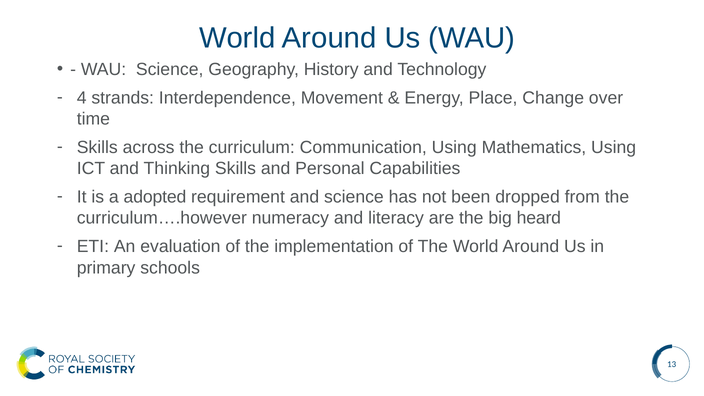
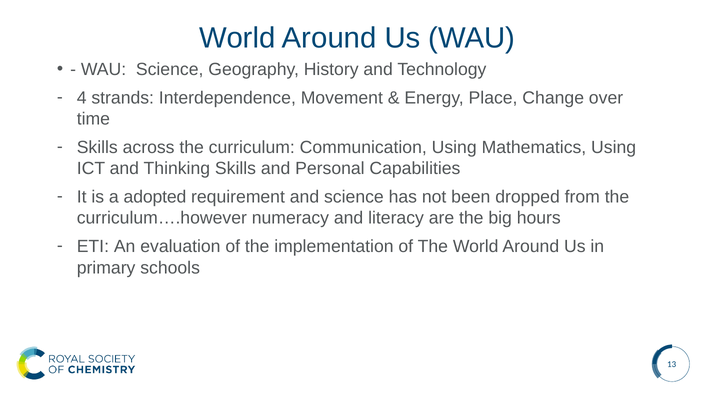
heard: heard -> hours (539, 218)
